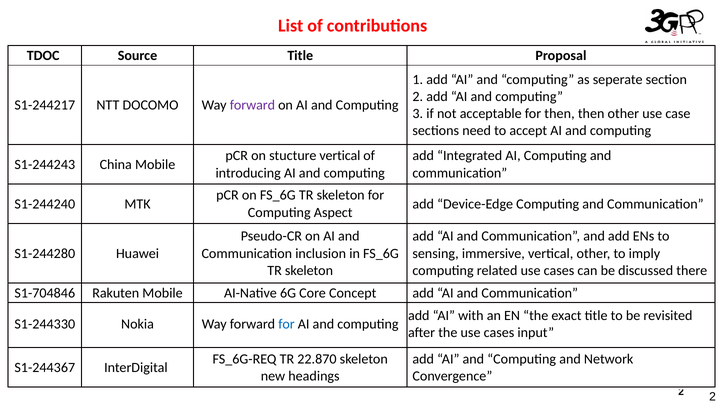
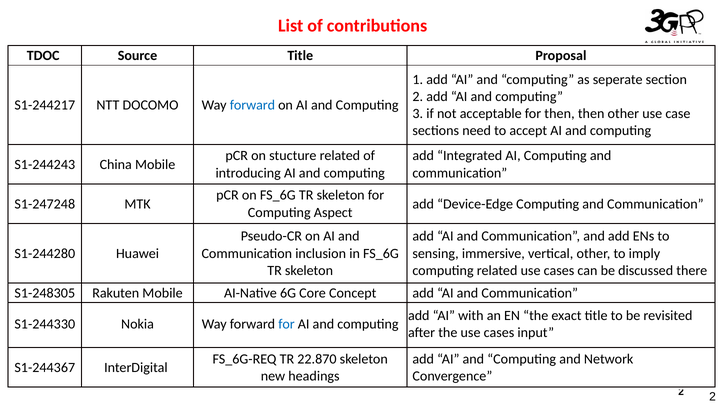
forward colour: purple -> blue (252, 105)
stucture vertical: vertical -> related (340, 156)
S1-244240: S1-244240 -> S1-247248 (45, 204)
S1-704846: S1-704846 -> S1-248305 (45, 293)
